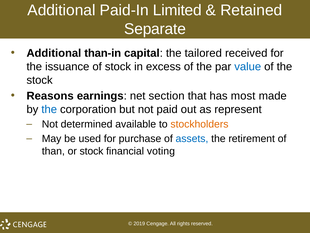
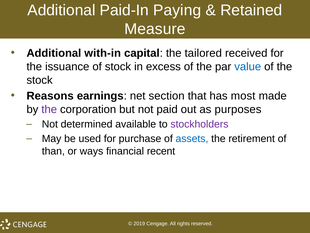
Limited: Limited -> Paying (177, 10)
Separate: Separate -> Measure (155, 29)
than-in: than-in -> with-in (103, 53)
the colour: blue -> purple (49, 109)
represent: represent -> purposes (238, 109)
stockholders colour: orange -> purple (199, 124)
or stock: stock -> ways (91, 151)
voting: voting -> recent (161, 151)
